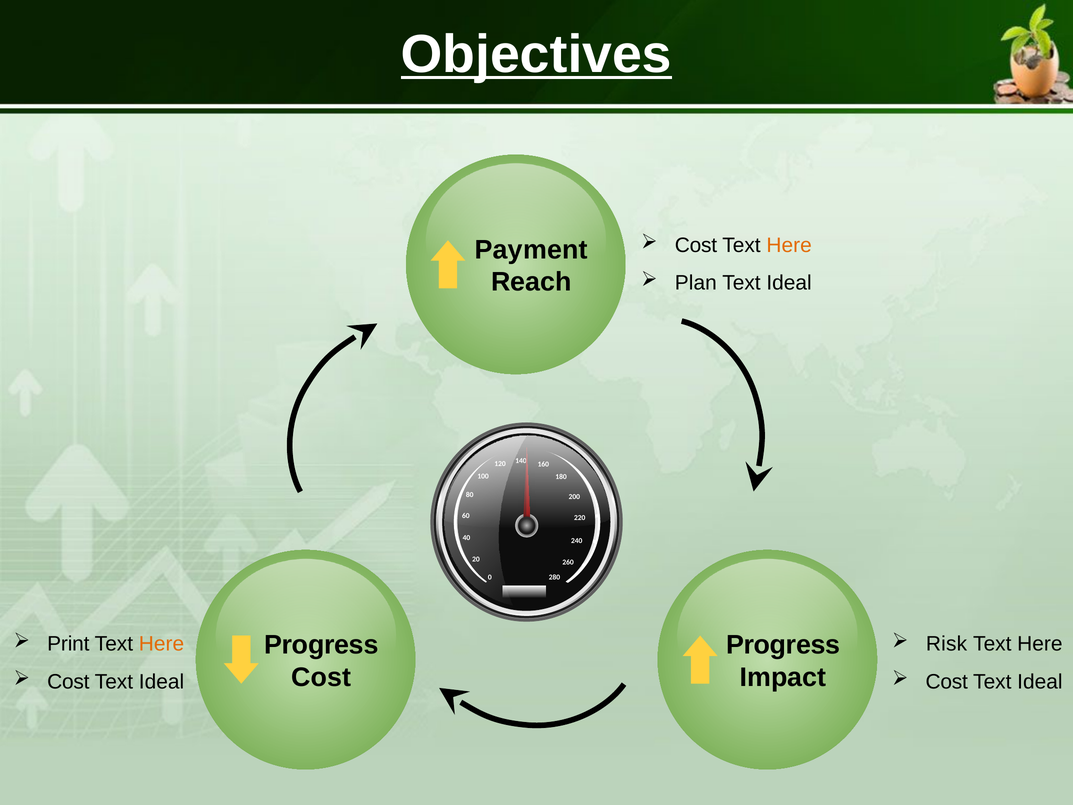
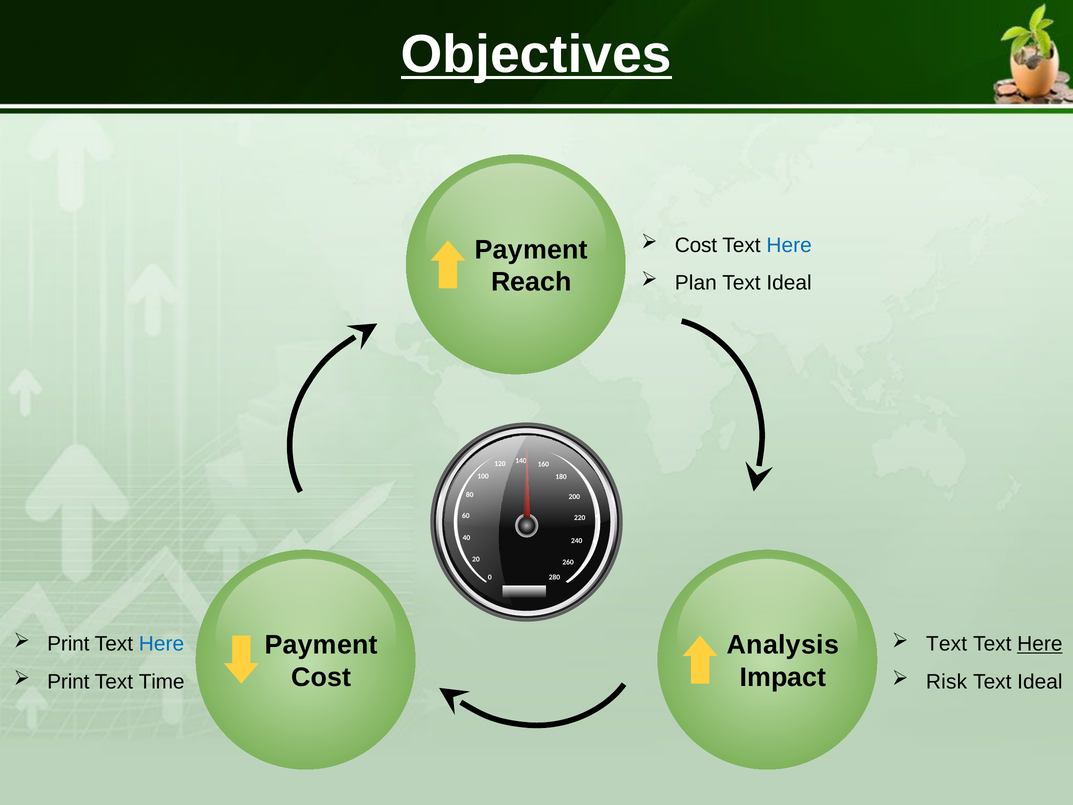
Here colour: orange -> blue (789, 245)
Progress: Progress -> Payment (321, 645)
Progress: Progress -> Analysis (783, 645)
Here colour: orange -> blue (161, 644)
Risk: Risk -> Text (947, 644)
Here underline: none -> present (1040, 644)
Cost: Cost -> Print (68, 681)
Ideal: Ideal -> Time (162, 681)
Cost: Cost -> Risk (947, 681)
